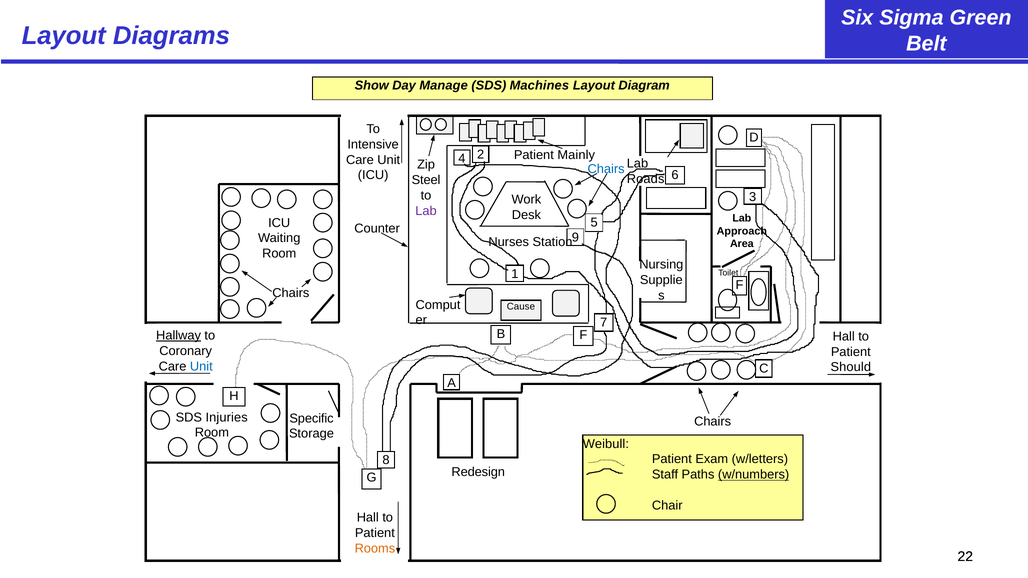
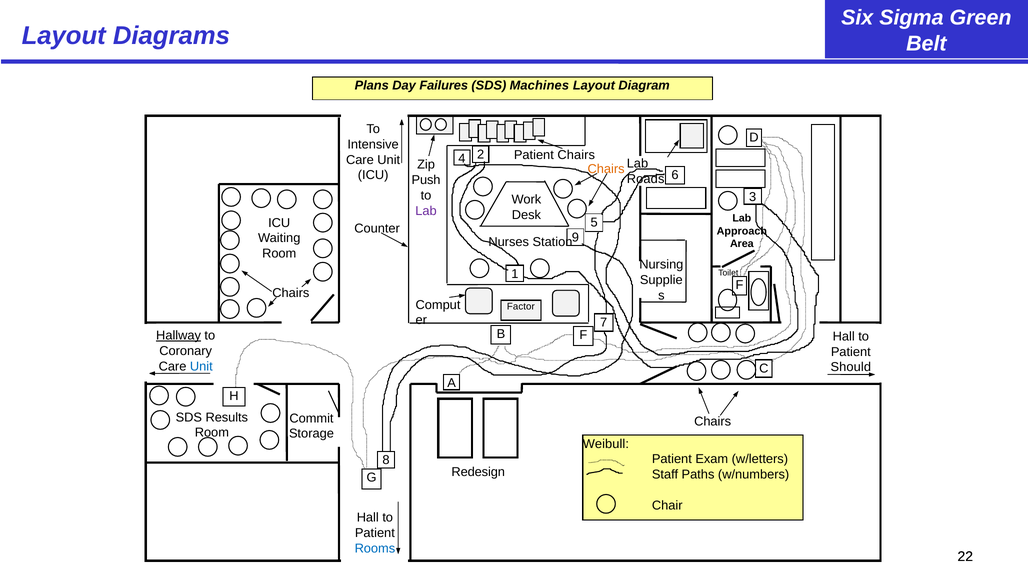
Show: Show -> Plans (372, 86)
Manage: Manage -> Failures (444, 86)
Patient Mainly: Mainly -> Chairs (576, 155)
Chairs colour: blue -> orange (606, 169)
Steel: Steel -> Push (426, 180)
Cause: Cause -> Factor (521, 307)
Injuries: Injuries -> Results (227, 418)
Specific: Specific -> Commit (311, 418)
w/numbers underline: present -> none (754, 475)
Rooms colour: orange -> blue (375, 549)
